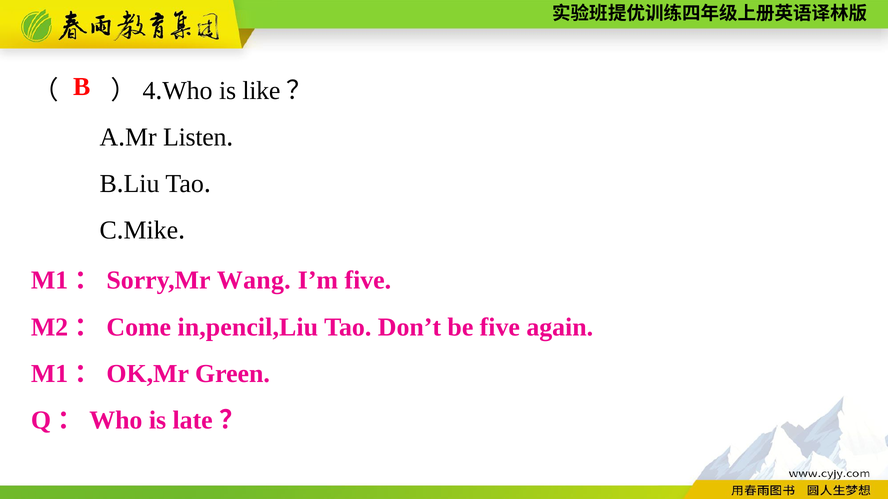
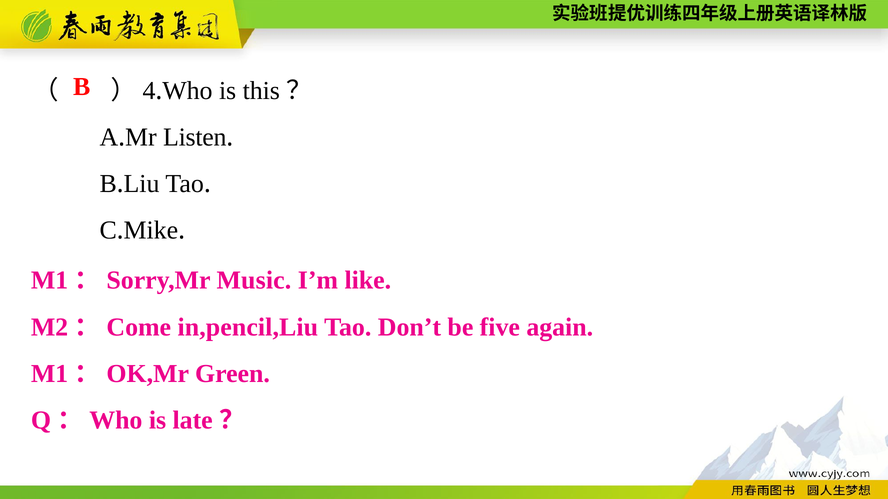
like: like -> this (261, 91)
Wang: Wang -> Music (254, 281)
I’m five: five -> like (368, 281)
